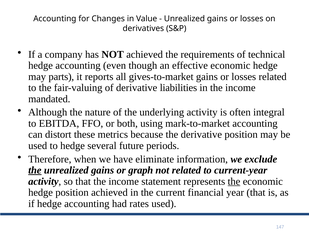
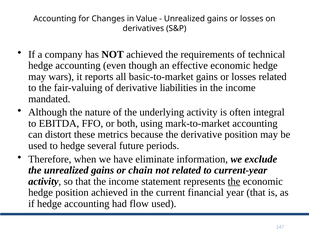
parts: parts -> wars (61, 77)
gives-to-market: gives-to-market -> basic-to-market (161, 77)
the underline: present -> none (35, 170)
graph: graph -> chain (141, 170)
rates: rates -> flow (139, 203)
